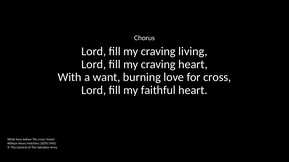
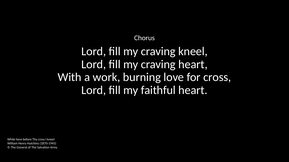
craving living: living -> kneel (193, 52)
want: want -> work (106, 77)
